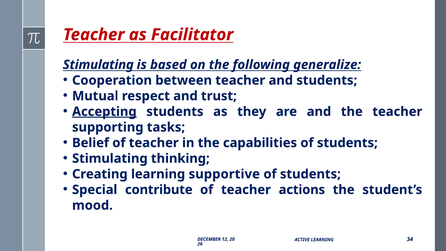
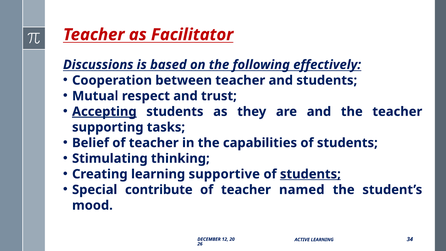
Stimulating: Stimulating -> Discussions (98, 65)
generalize: generalize -> effectively (327, 65)
students underline: none -> present (310, 174)
actions: actions -> named (302, 190)
